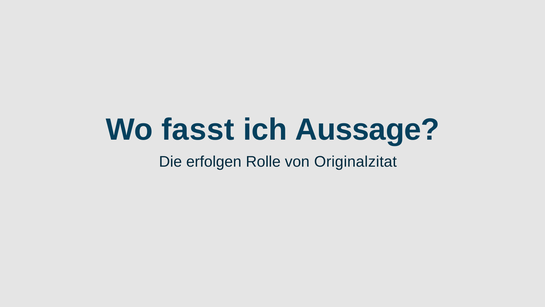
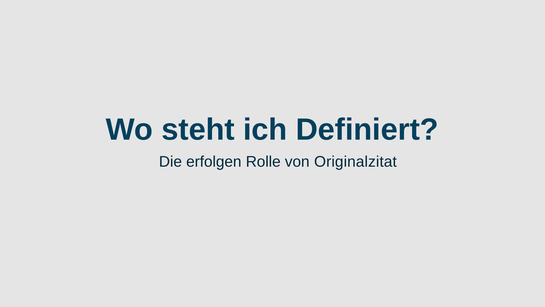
fasst: fasst -> steht (198, 129)
Aussage: Aussage -> Definiert (367, 129)
